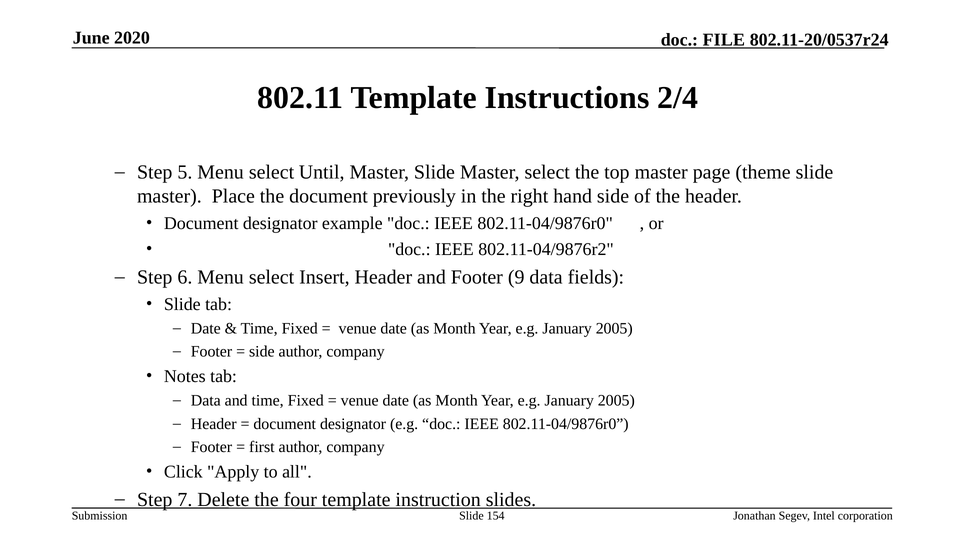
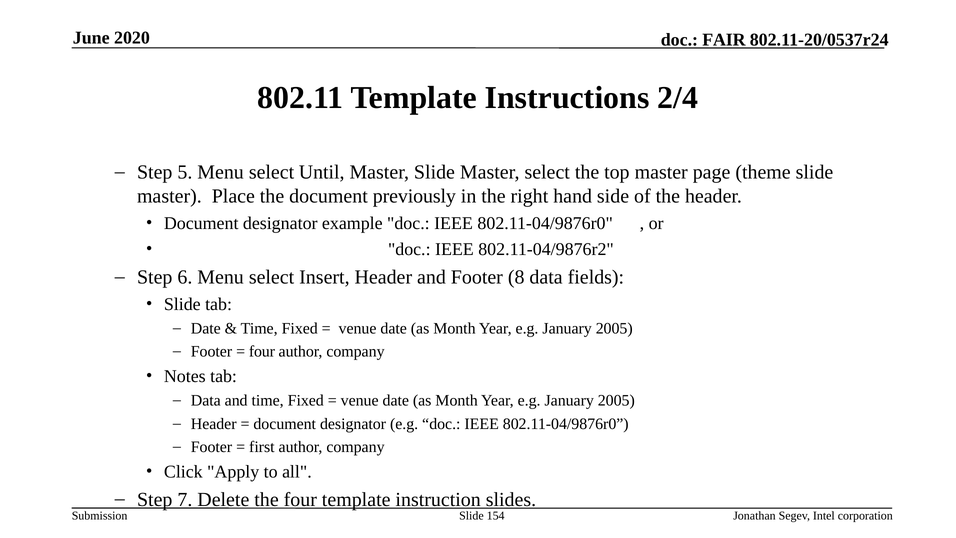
FILE: FILE -> FAIR (724, 40)
9: 9 -> 8 (516, 277)
side: side -> four (262, 351)
